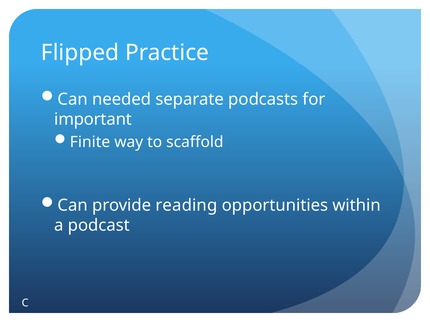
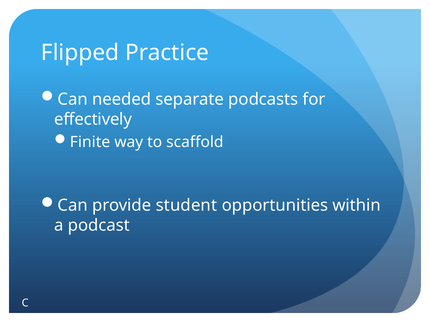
important: important -> effectively (93, 119)
reading: reading -> student (186, 206)
